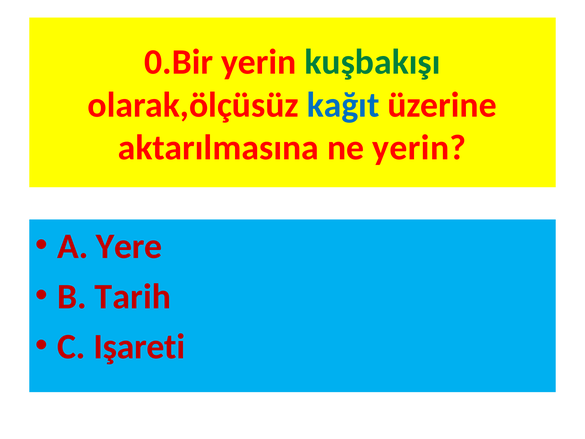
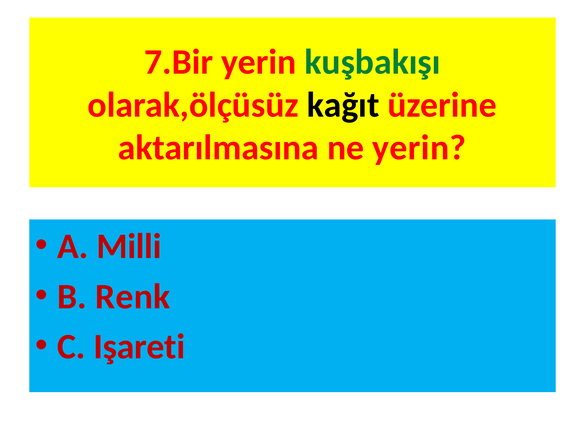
0.Bir: 0.Bir -> 7.Bir (179, 62)
kağıt colour: blue -> black (343, 105)
Yere: Yere -> Milli (129, 246)
Tarih: Tarih -> Renk (133, 296)
